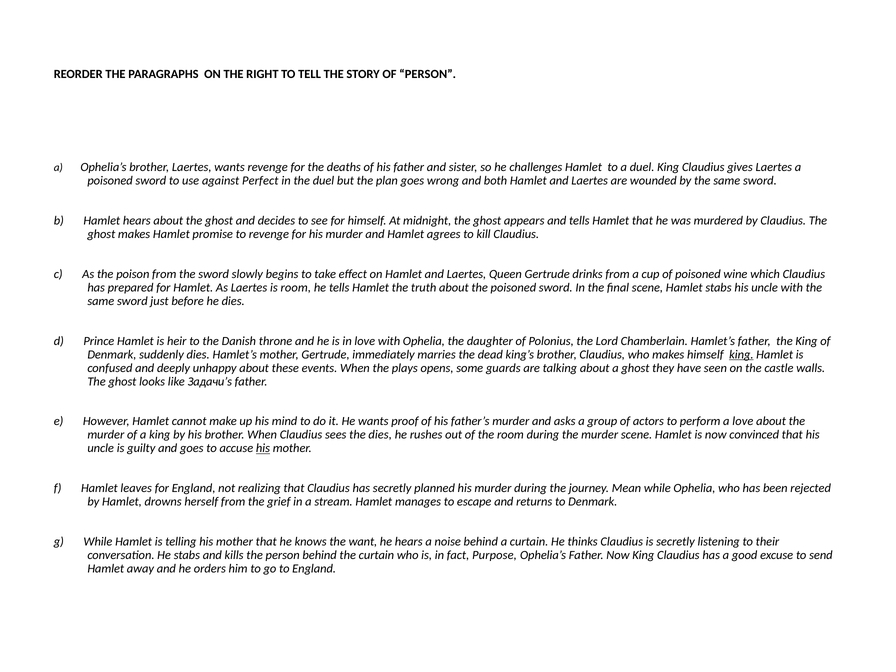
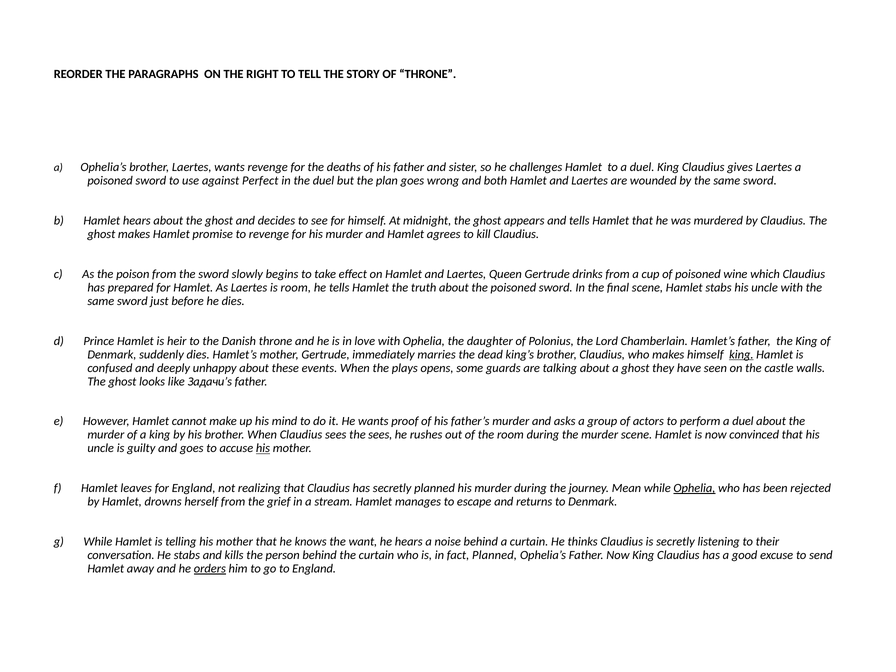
OF PERSON: PERSON -> THRONE (428, 74)
perform a love: love -> duel (743, 421)
the dies: dies -> sees (380, 435)
Ophelia underline: none -> present (694, 488)
fact Purpose: Purpose -> Planned (494, 555)
orders underline: none -> present (210, 569)
